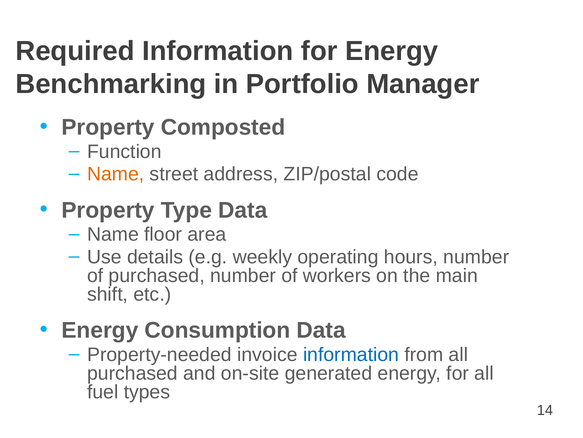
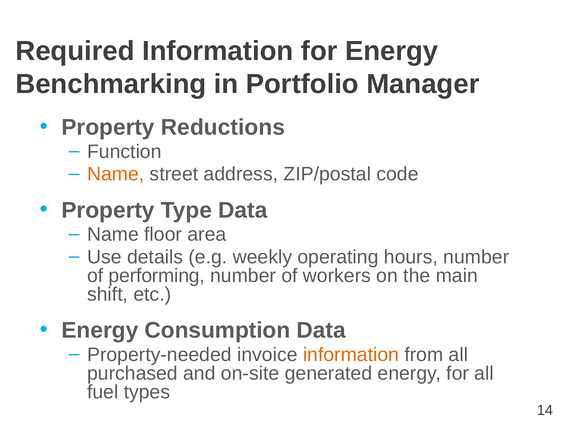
Composted: Composted -> Reductions (223, 127)
of purchased: purchased -> performing (157, 275)
information colour: blue -> orange (351, 354)
